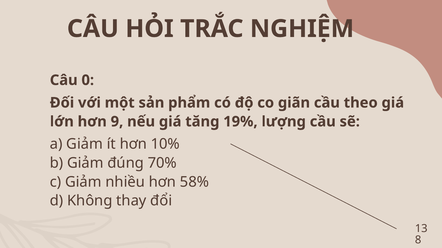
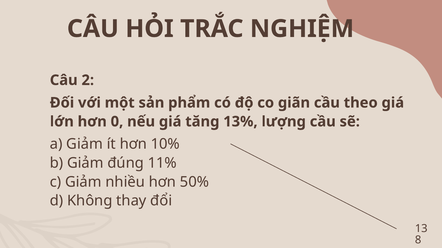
0: 0 -> 2 (88, 80)
9: 9 -> 0 (117, 122)
19%: 19% -> 13% (240, 122)
70%: 70% -> 11% (162, 163)
58%: 58% -> 50% (194, 182)
